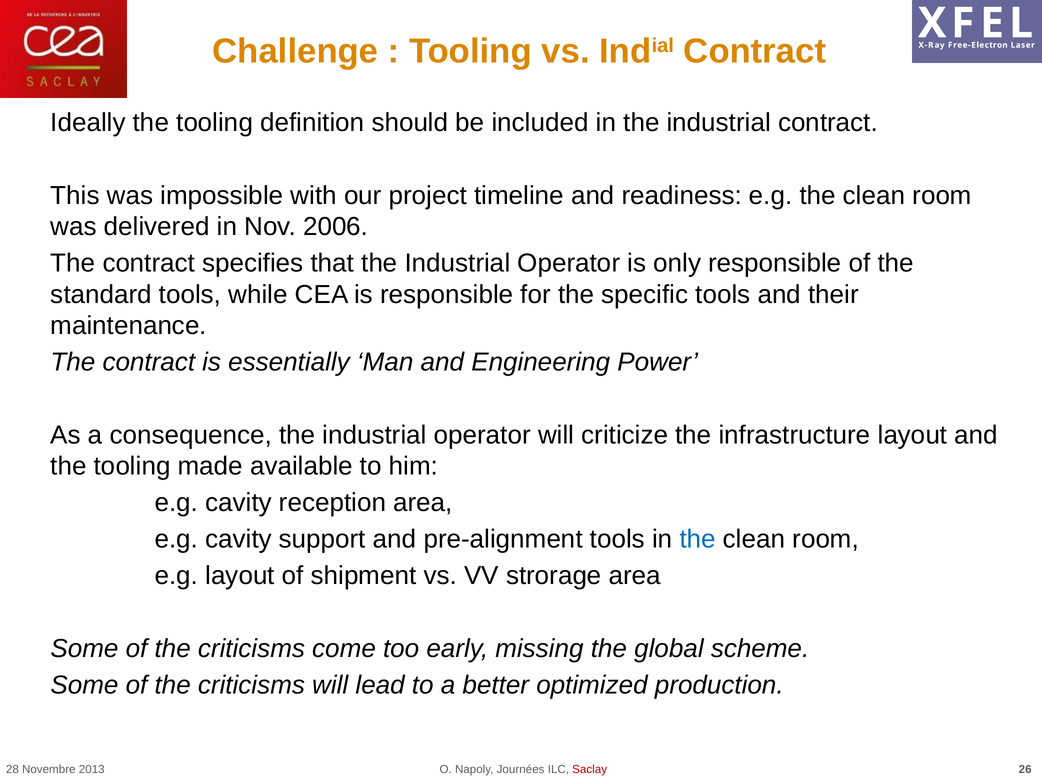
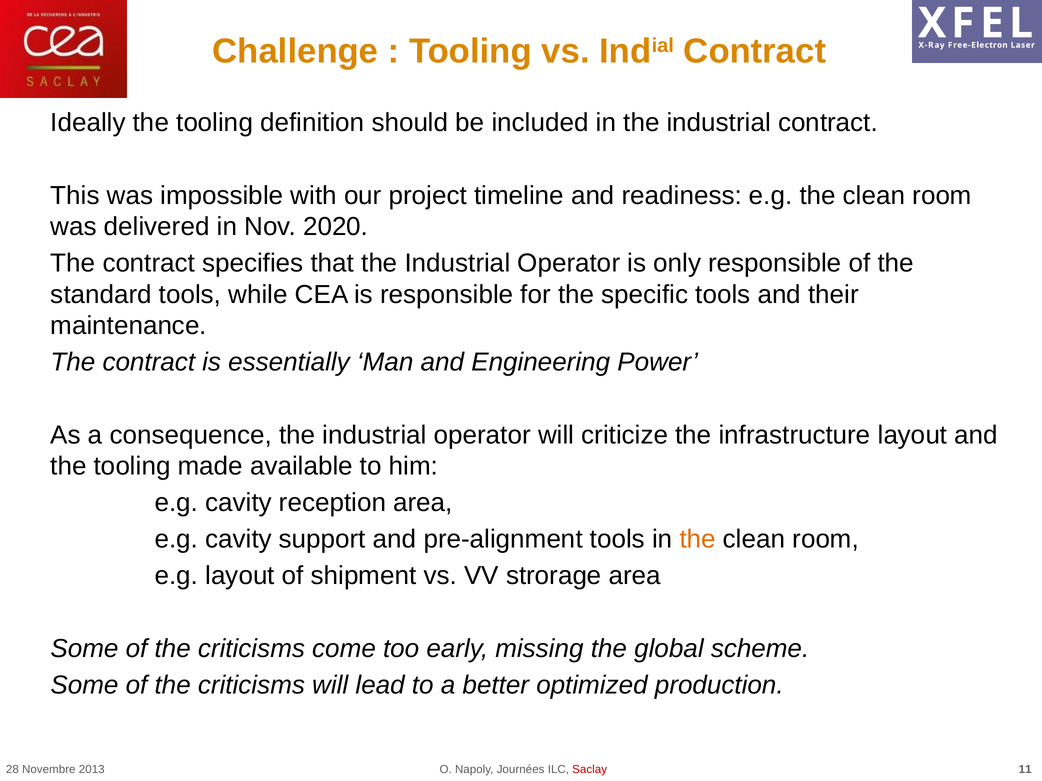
2006: 2006 -> 2020 (336, 227)
the colour: blue -> orange (698, 540)
26: 26 -> 11 (1025, 770)
